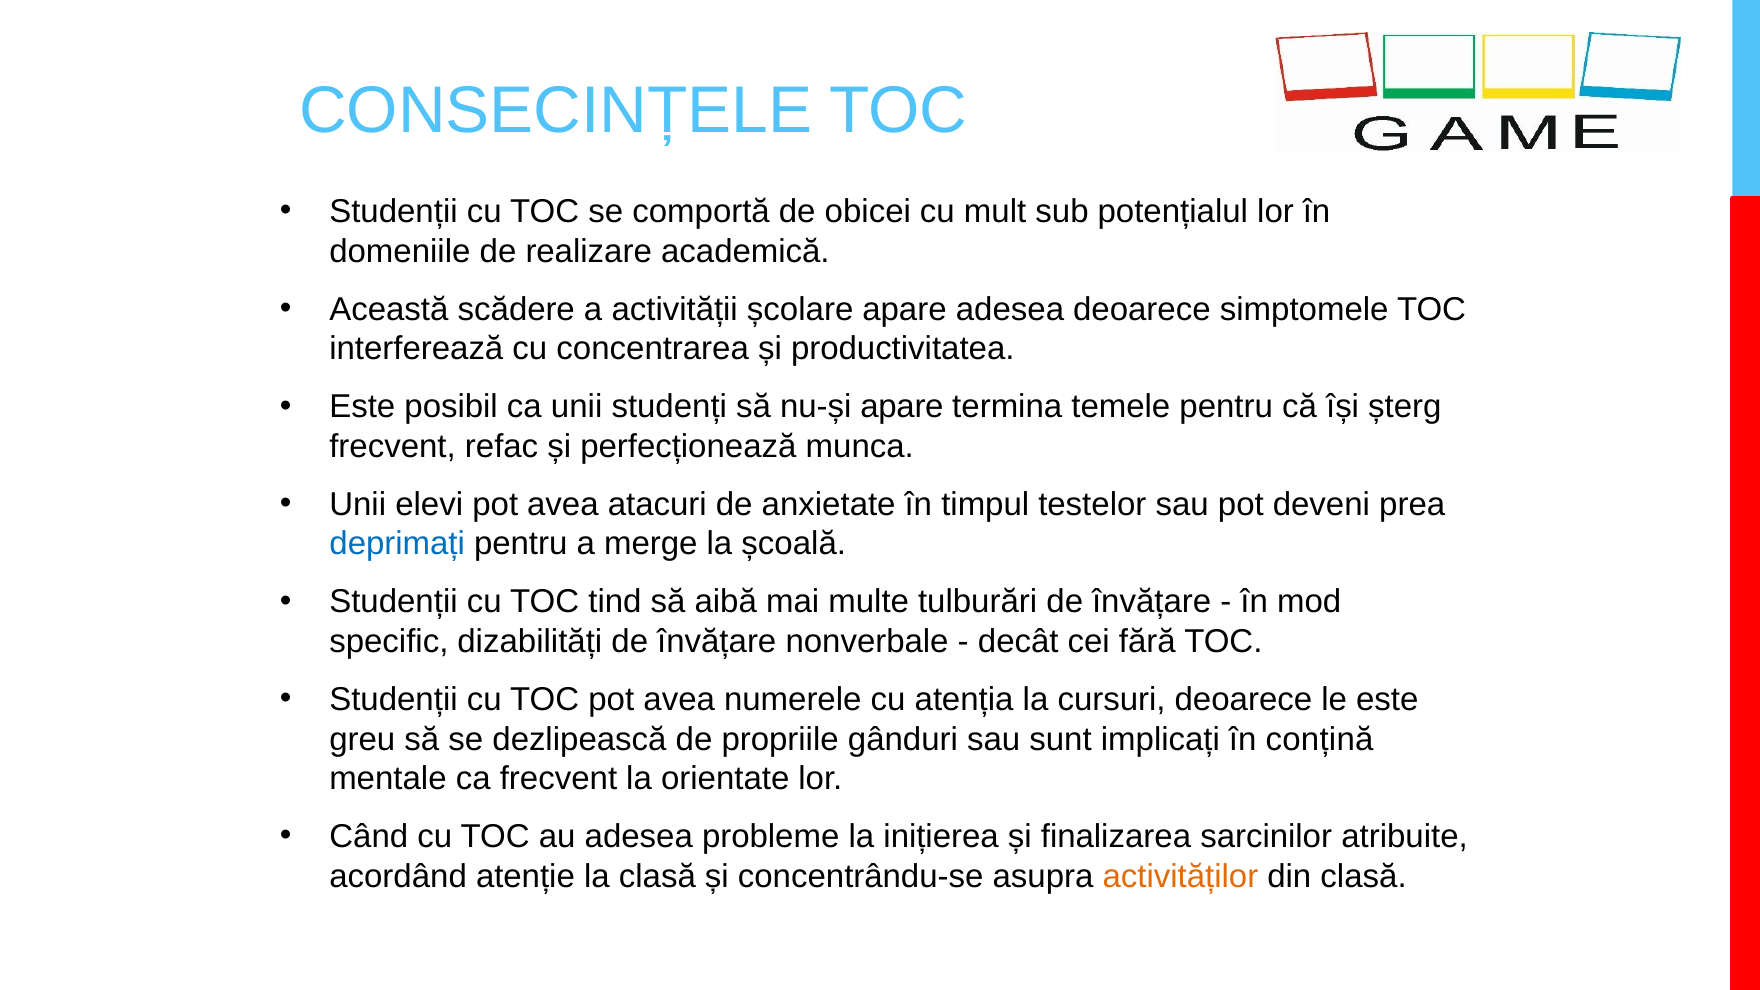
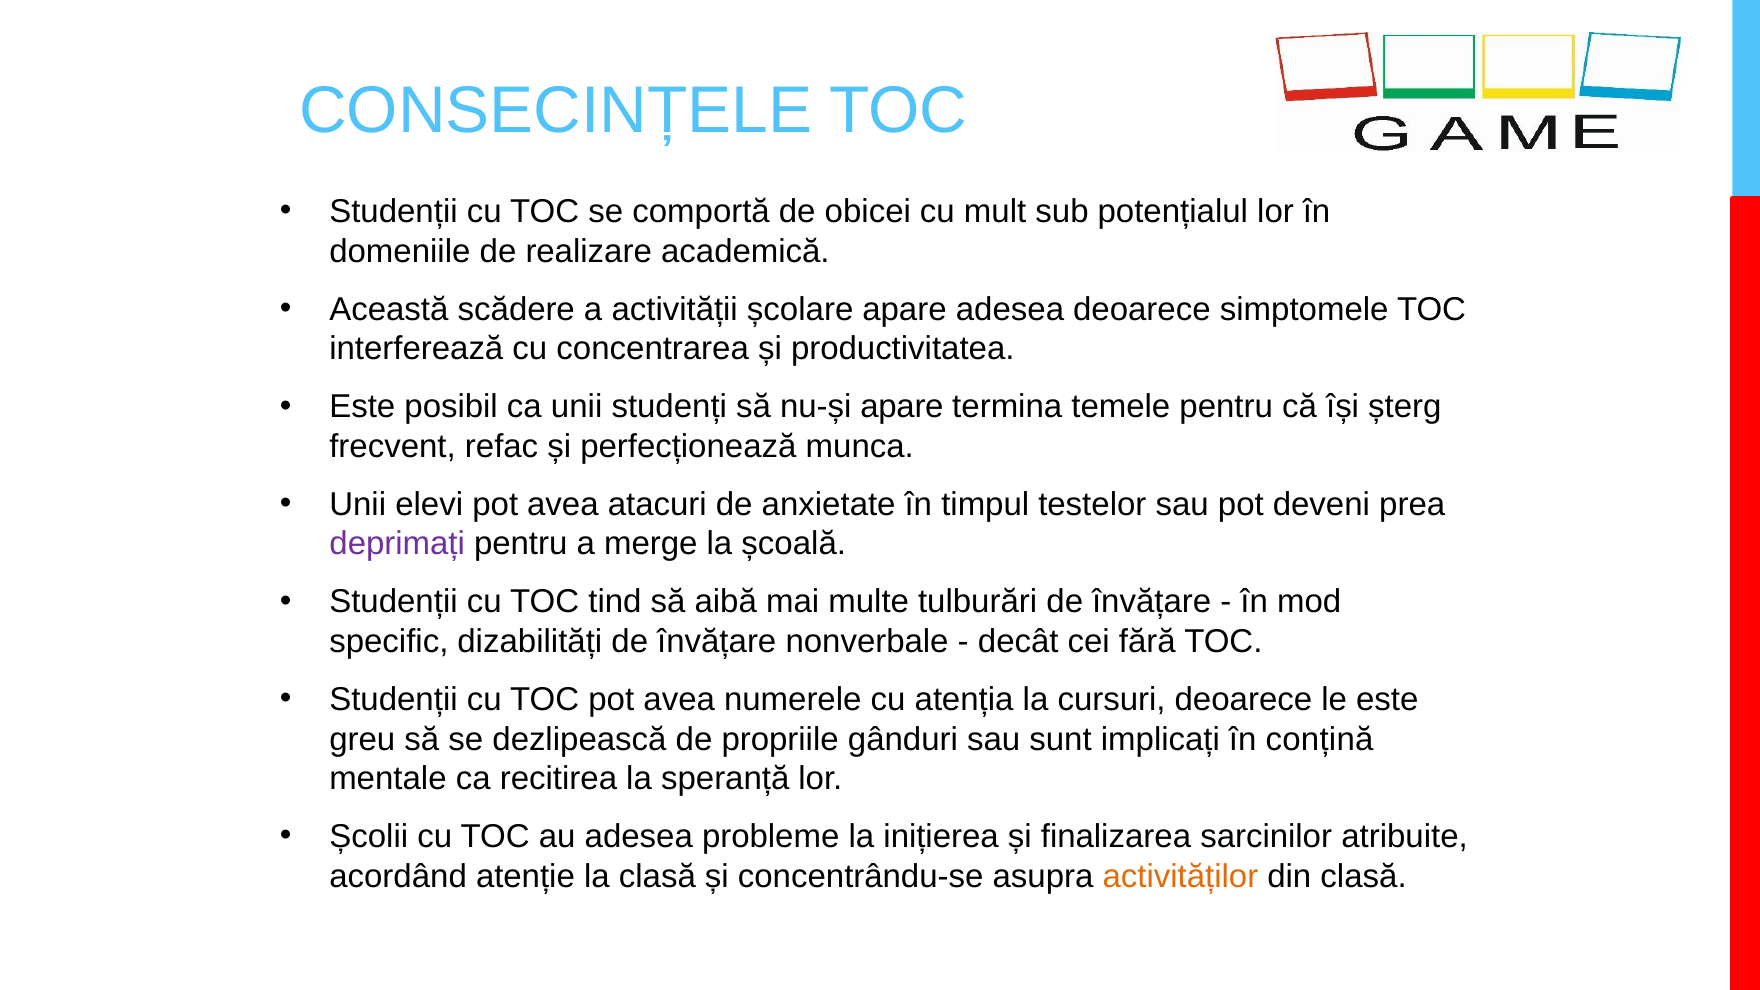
deprimați colour: blue -> purple (397, 544)
ca frecvent: frecvent -> recitirea (558, 779)
orientate: orientate -> speranță (725, 779)
Când: Când -> Școlii (369, 837)
